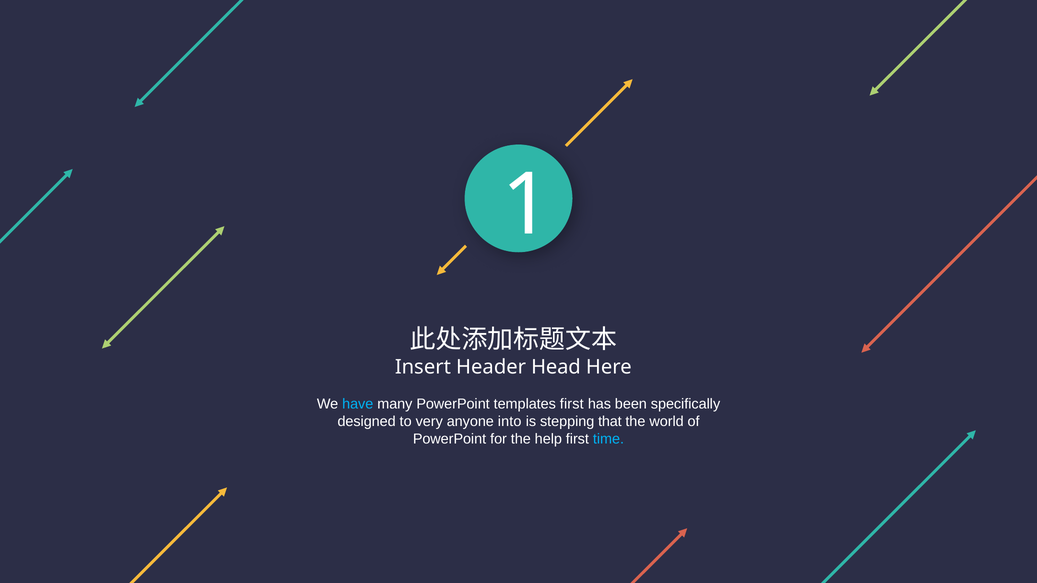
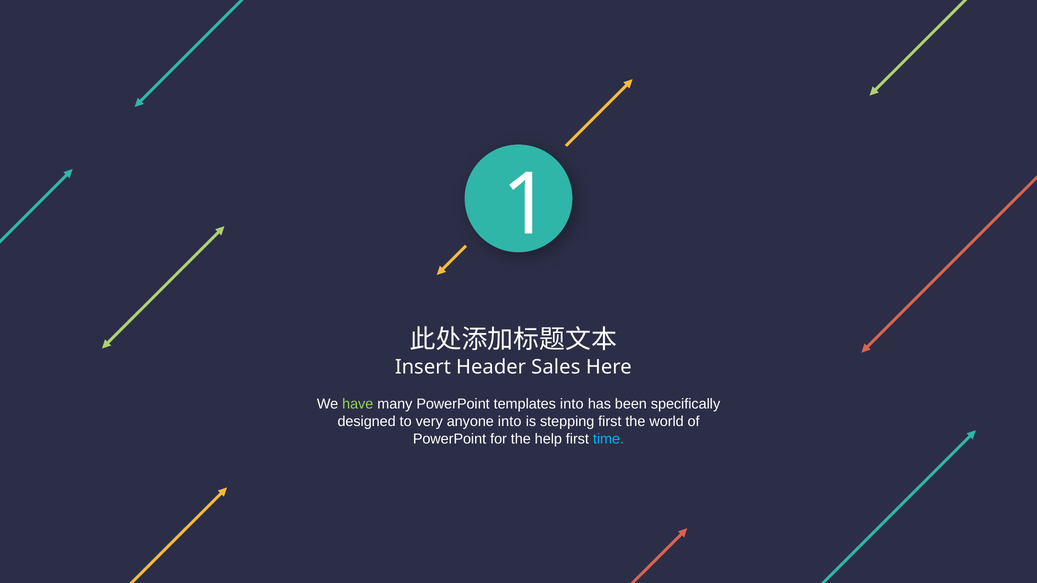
Head: Head -> Sales (556, 367)
have colour: light blue -> light green (358, 404)
templates first: first -> into (572, 404)
stepping that: that -> first (610, 422)
